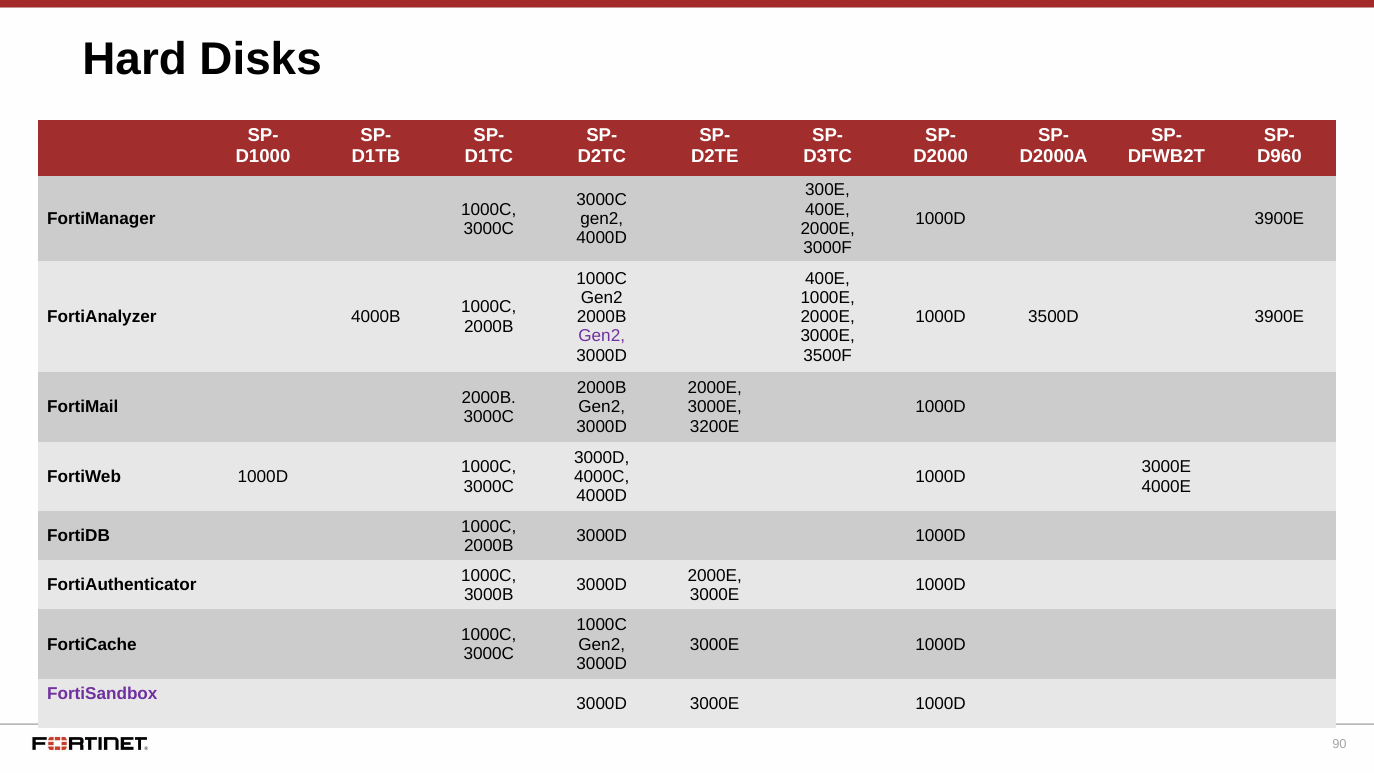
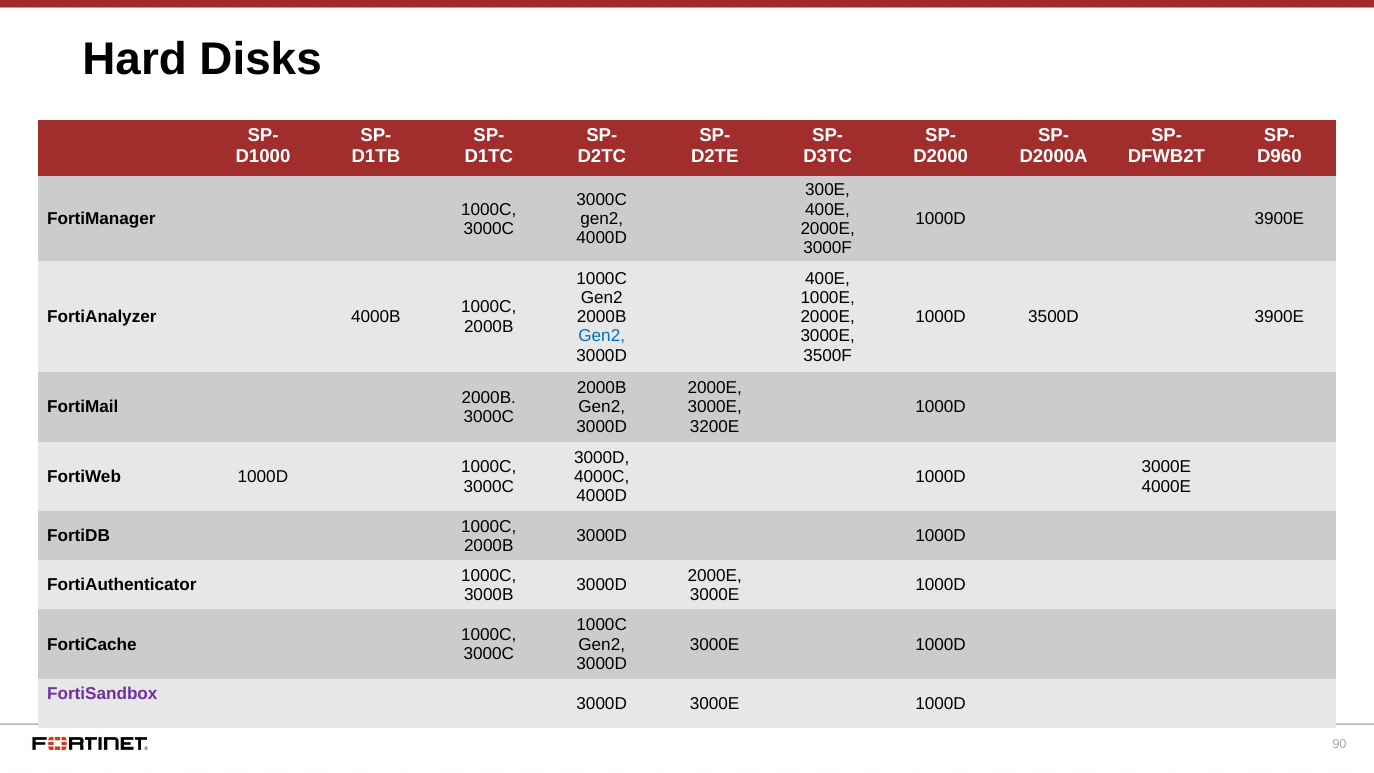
Gen2 colour: purple -> blue (602, 336)
